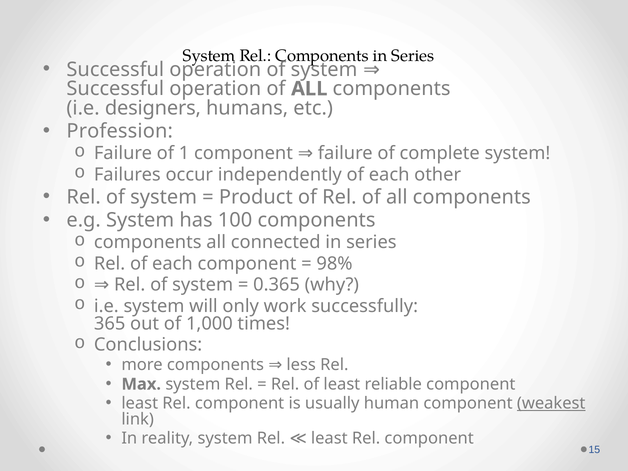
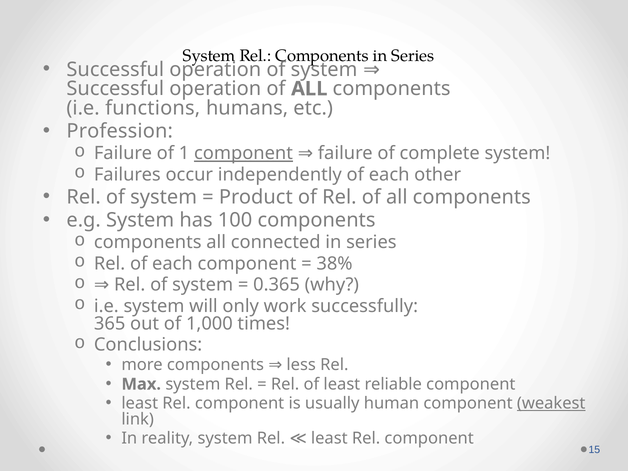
designers: designers -> functions (153, 108)
component underline: none -> present (243, 153)
98%: 98% -> 38% (334, 264)
